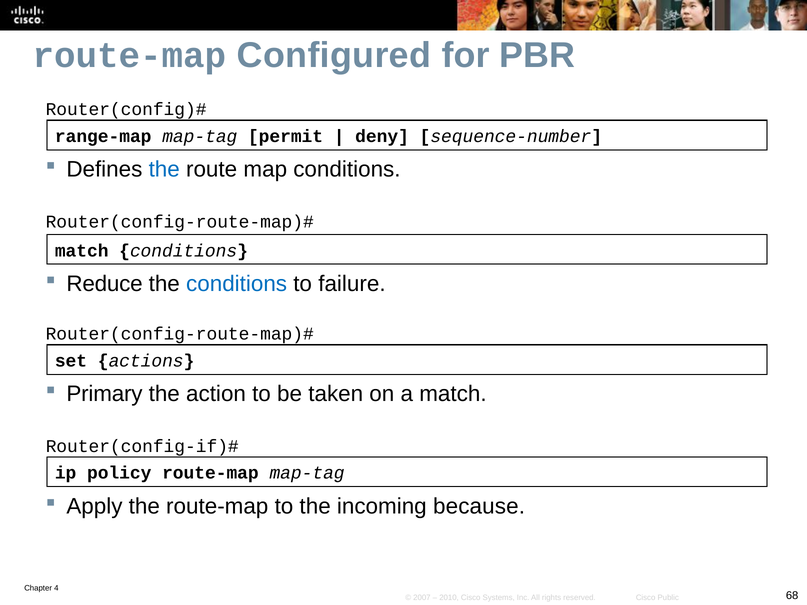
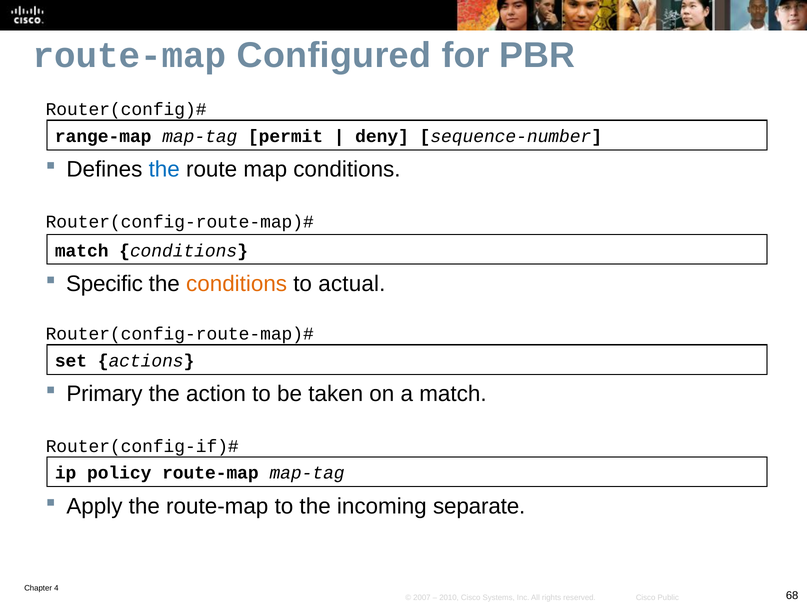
Reduce: Reduce -> Specific (105, 284)
conditions colour: blue -> orange (237, 284)
failure: failure -> actual (352, 284)
because: because -> separate (479, 506)
